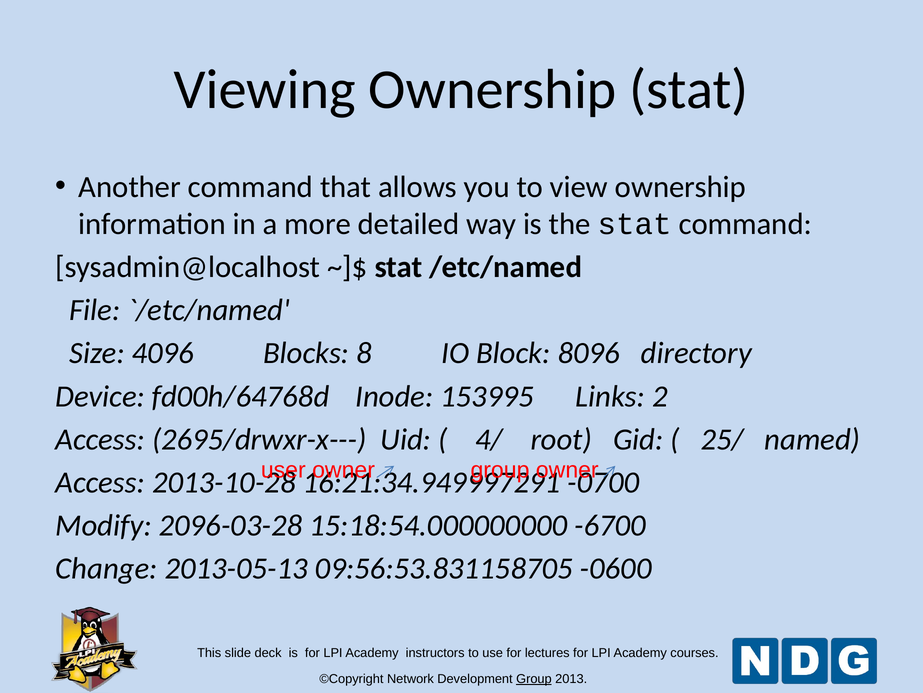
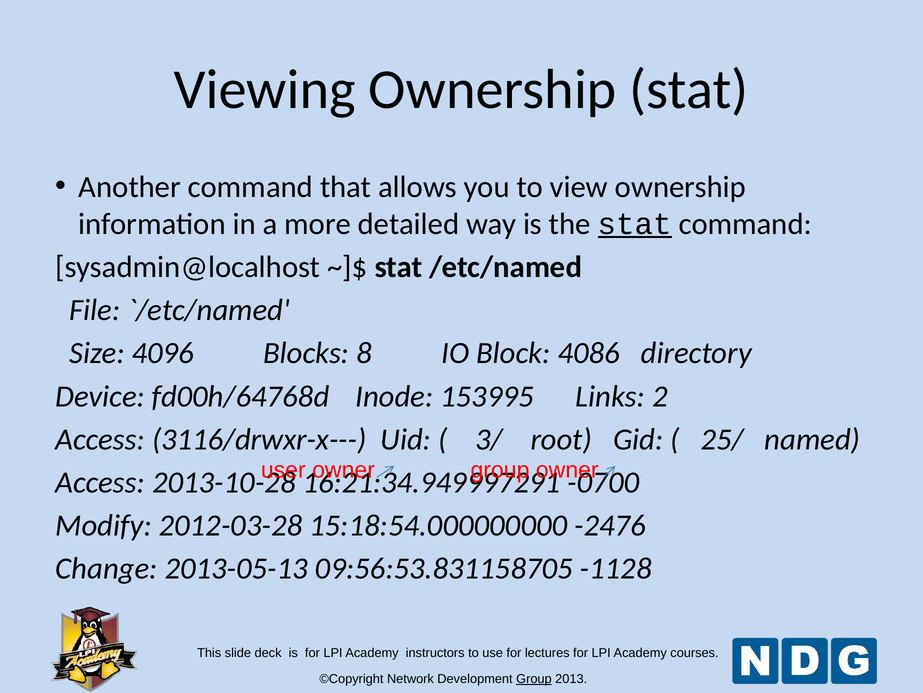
stat underline: none -> present (635, 224)
8096: 8096 -> 4086 (589, 353)
2695/drwxr-x---: 2695/drwxr-x--- -> 3116/drwxr-x--- (259, 439)
4/: 4/ -> 3/ (489, 439)
2096-03-28: 2096-03-28 -> 2012-03-28 (230, 525)
-6700: -6700 -> -2476 (610, 525)
-0600: -0600 -> -1128 (616, 568)
